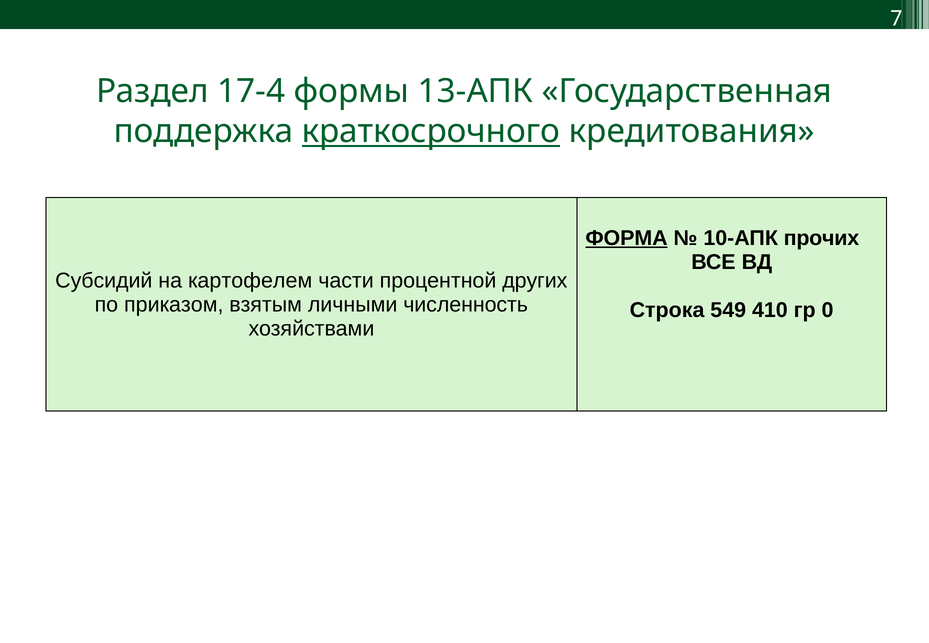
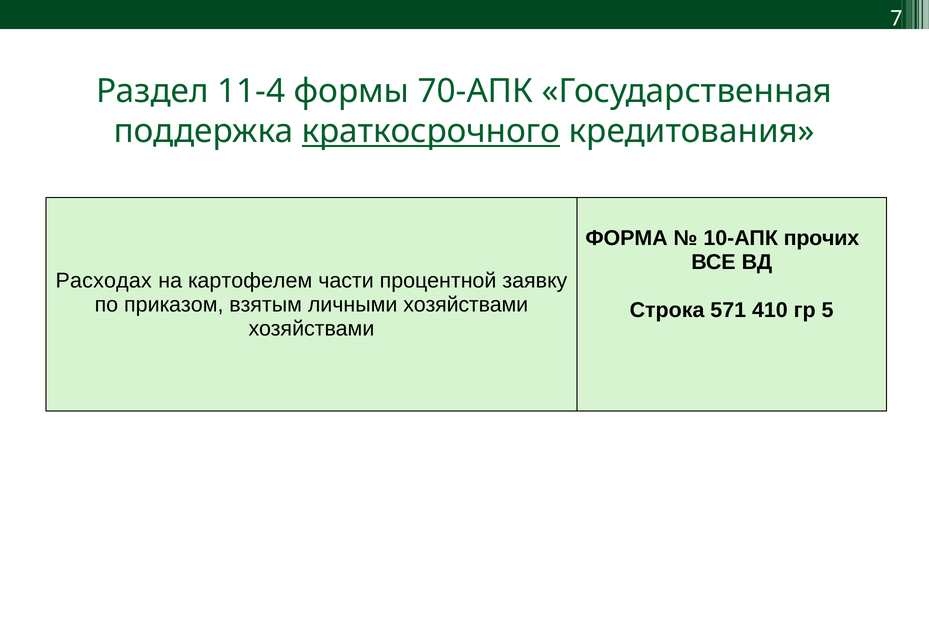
17-4: 17-4 -> 11-4 (251, 91)
13-АПК: 13-АПК -> 70-АПК (475, 91)
ФОРМА underline: present -> none (627, 238)
Субсидий: Субсидий -> Расходах (104, 281)
других: других -> заявку (535, 281)
личными численность: численность -> хозяйствами (466, 305)
549: 549 -> 571 (728, 310)
0: 0 -> 5 (828, 310)
